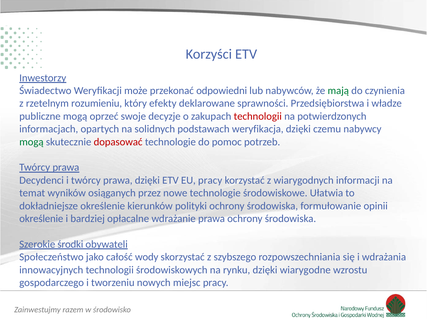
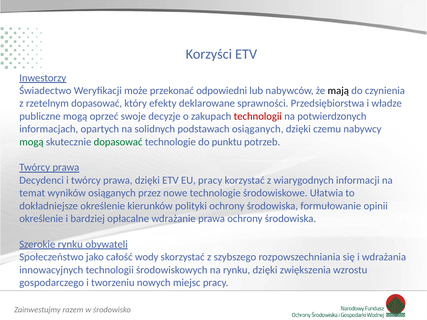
mają colour: green -> black (338, 91)
rzetelnym rozumieniu: rozumieniu -> dopasować (97, 103)
podstawach weryfikacja: weryfikacja -> osiąganych (258, 129)
dopasować colour: red -> green (118, 142)
pomoc: pomoc -> punktu (227, 142)
Szerokie środki: środki -> rynku (70, 244)
wiarygodne: wiarygodne -> zwiększenia (305, 270)
